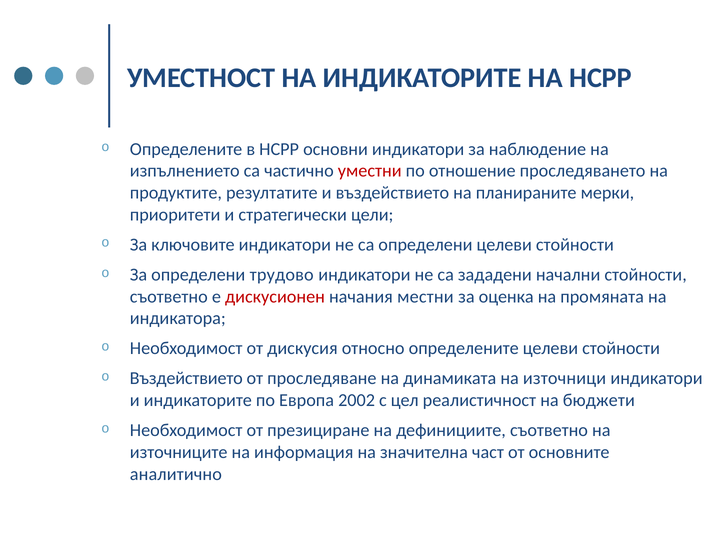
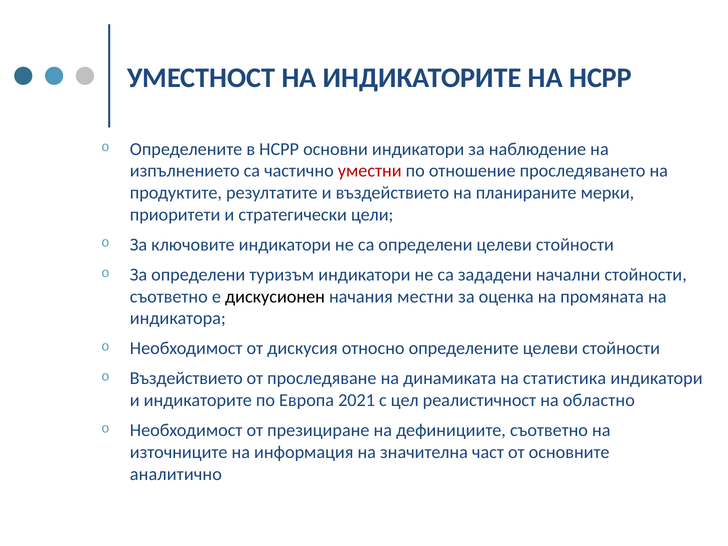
трудово: трудово -> туризъм (282, 275)
дискусионен colour: red -> black (275, 297)
източници: източници -> статистика (565, 378)
2002: 2002 -> 2021 (357, 400)
бюджети: бюджети -> областно (599, 400)
